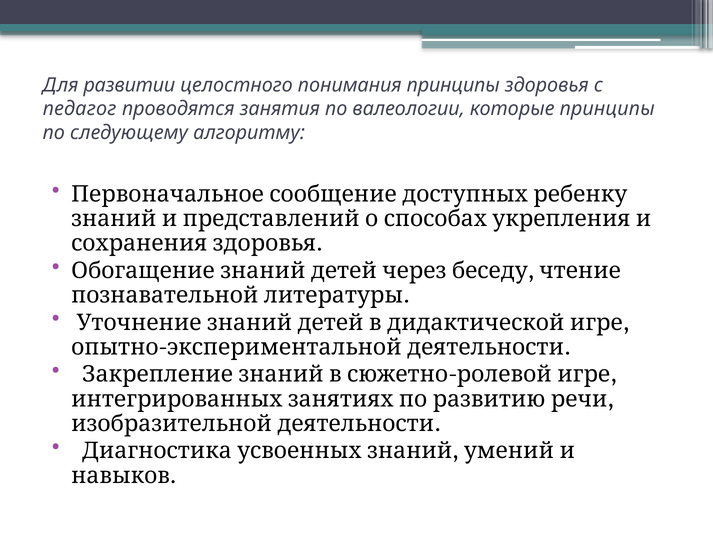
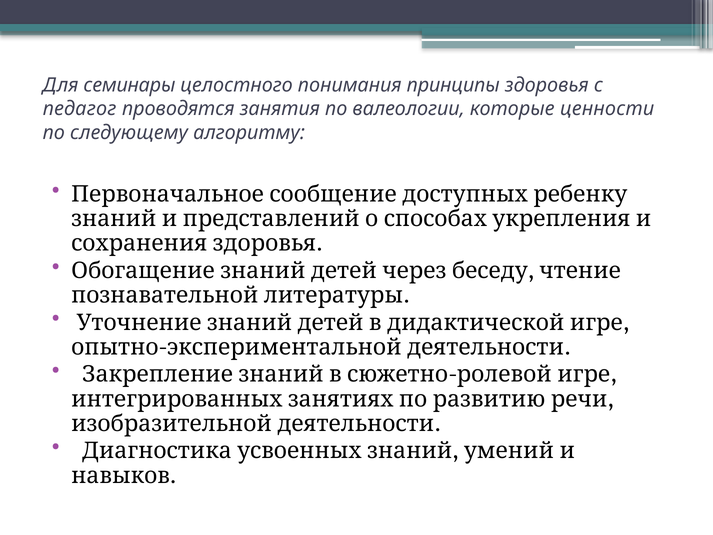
развитии: развитии -> семинары (129, 85)
которые принципы: принципы -> ценности (607, 109)
